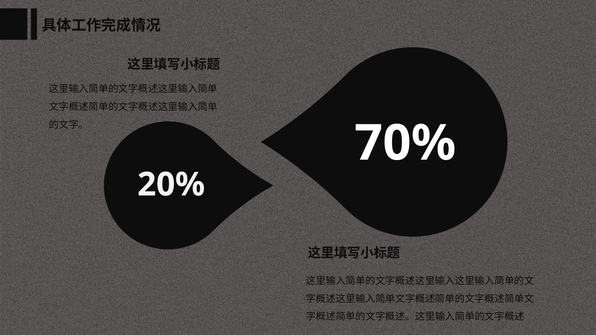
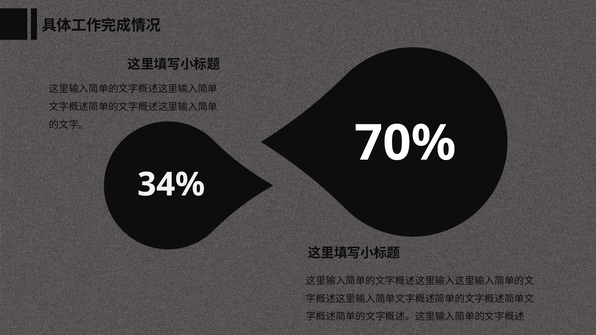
20%: 20% -> 34% (171, 185)
